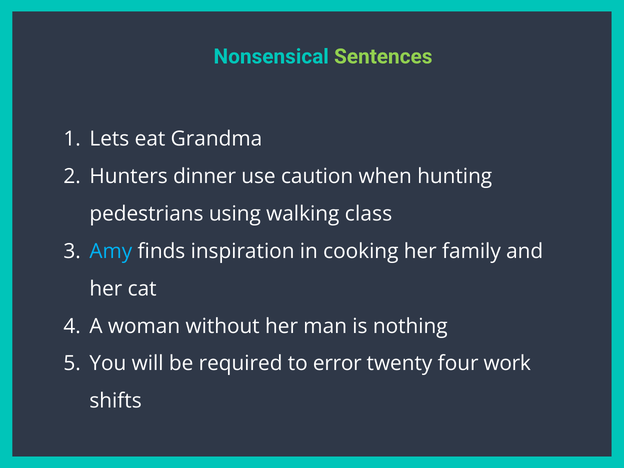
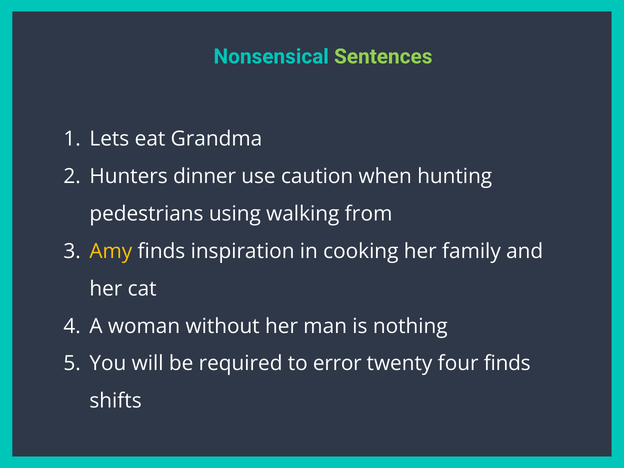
class: class -> from (369, 214)
Amy colour: light blue -> yellow (111, 251)
four work: work -> finds (507, 364)
